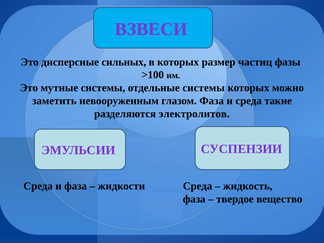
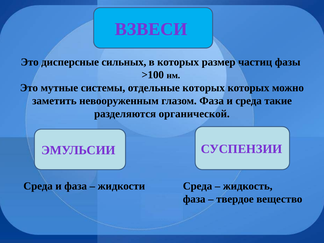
отдельные системы: системы -> которых (204, 88)
электролитов: электролитов -> органической (194, 114)
